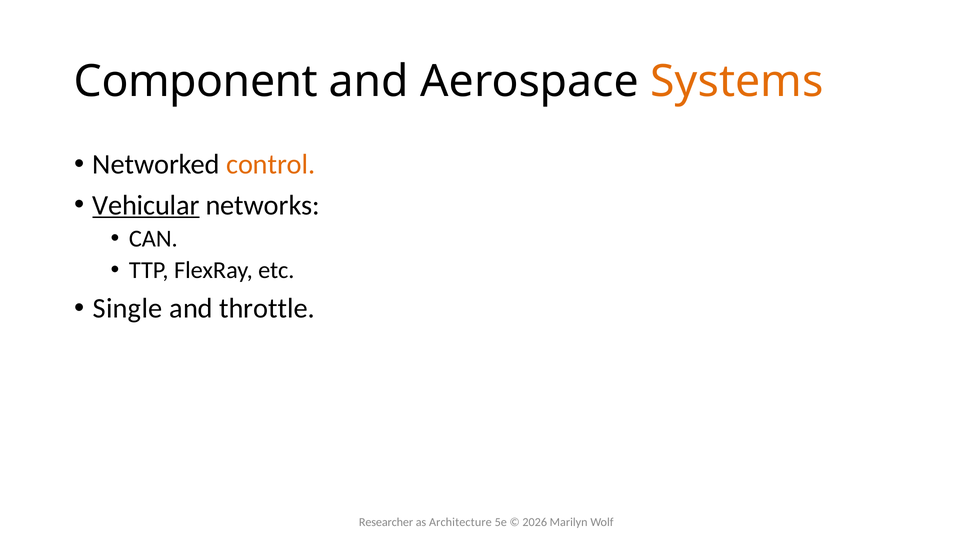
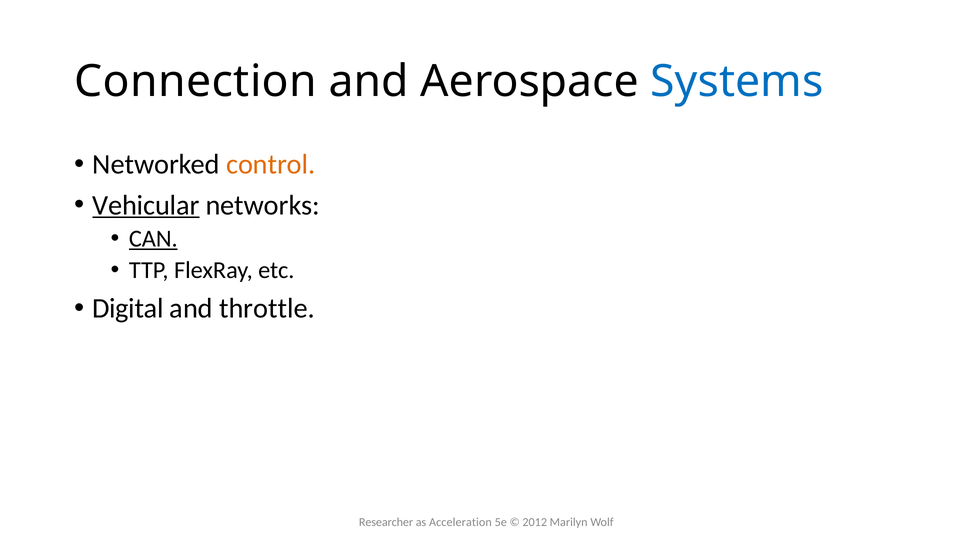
Component: Component -> Connection (196, 82)
Systems colour: orange -> blue (737, 82)
CAN underline: none -> present (153, 239)
Single: Single -> Digital (128, 309)
Architecture: Architecture -> Acceleration (460, 523)
2026: 2026 -> 2012 (535, 523)
